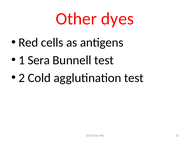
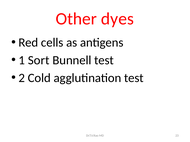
Sera: Sera -> Sort (39, 60)
